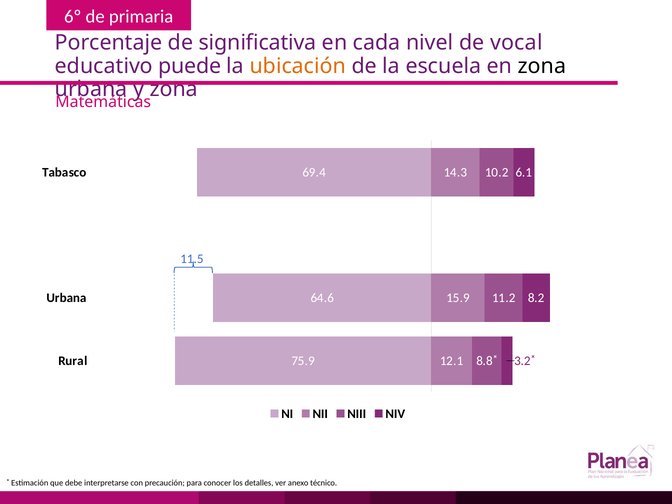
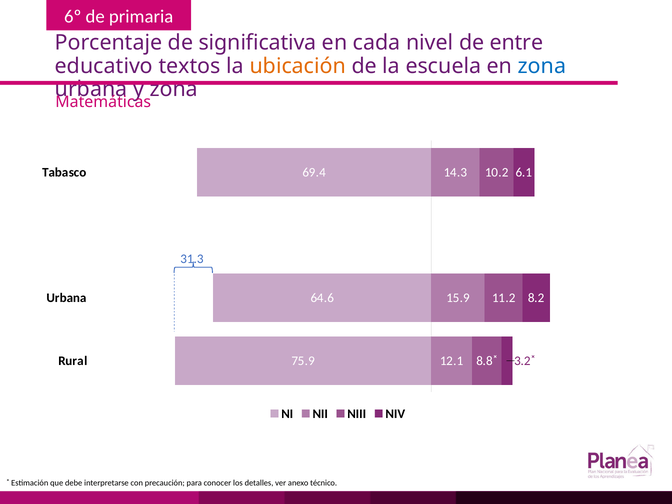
vocal: vocal -> entre (517, 43)
puede: puede -> textos (190, 66)
zona colour: black -> blue (542, 66)
11.5: 11.5 -> 31.3 (192, 259)
